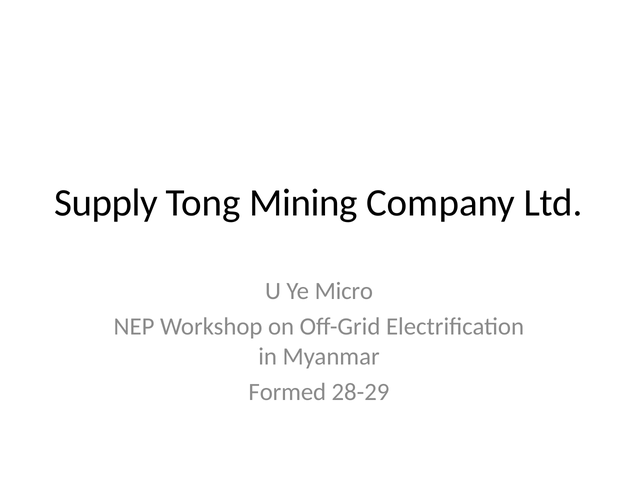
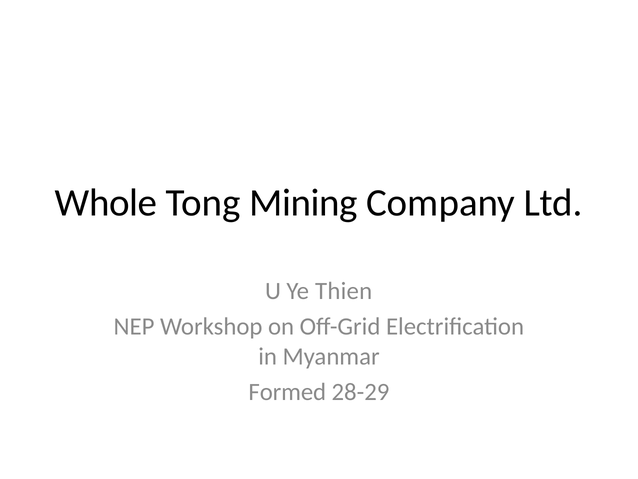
Supply: Supply -> Whole (106, 203)
Micro: Micro -> Thien (344, 291)
